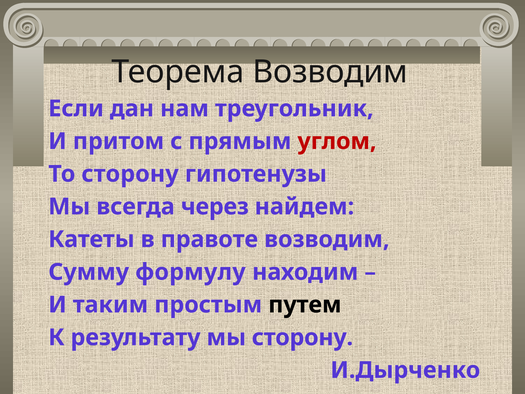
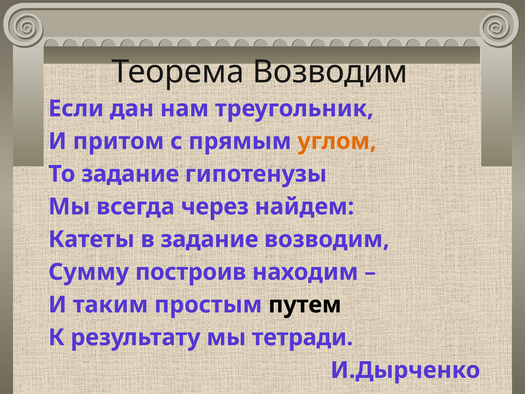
углом colour: red -> orange (337, 141)
То сторону: сторону -> задание (130, 174)
в правоте: правоте -> задание (209, 239)
формулу: формулу -> построив (191, 272)
мы сторону: сторону -> тетради (302, 337)
